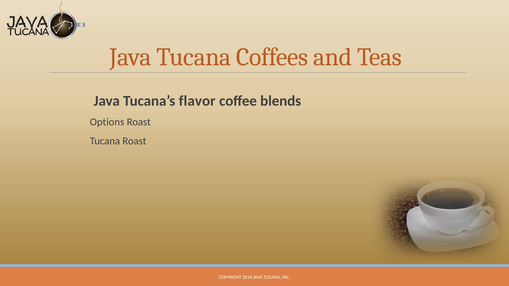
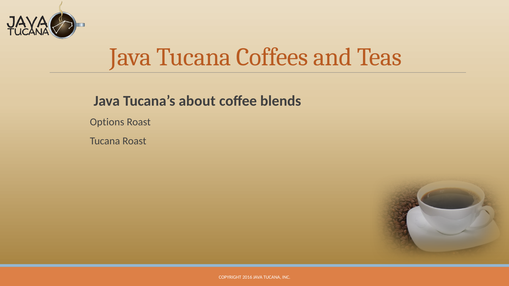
flavor: flavor -> about (197, 101)
